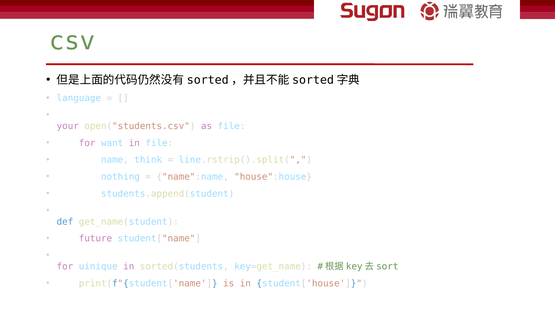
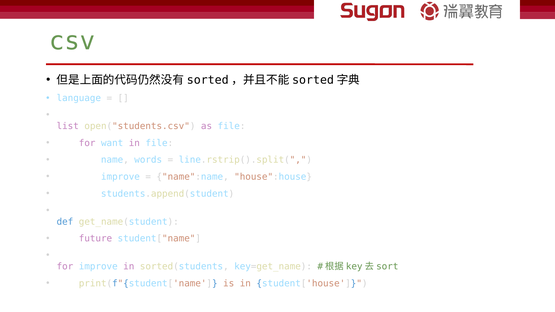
your: your -> list (68, 126)
think: think -> words (148, 160)
nothing: nothing -> improve (120, 177)
for uinique: uinique -> improve (98, 267)
